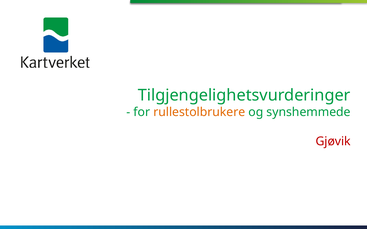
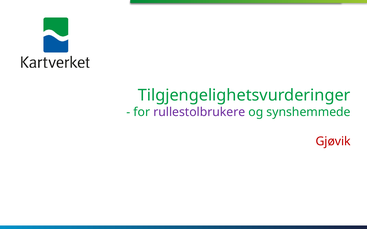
rullestolbrukere colour: orange -> purple (199, 112)
